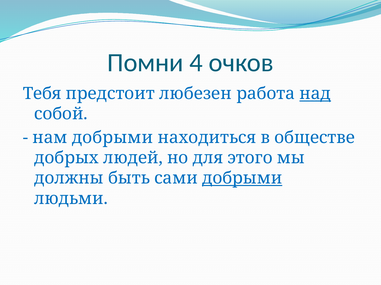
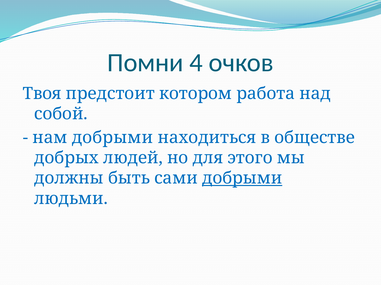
Тебя: Тебя -> Твоя (42, 94)
любезен: любезен -> котором (196, 94)
над underline: present -> none (315, 94)
